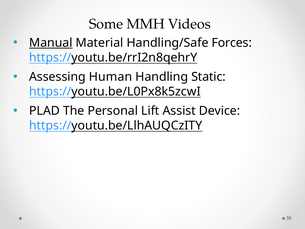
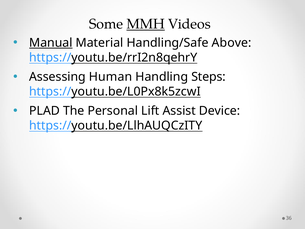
MMH underline: none -> present (146, 24)
Forces: Forces -> Above (232, 43)
Static: Static -> Steps (208, 77)
